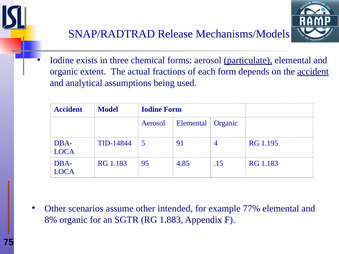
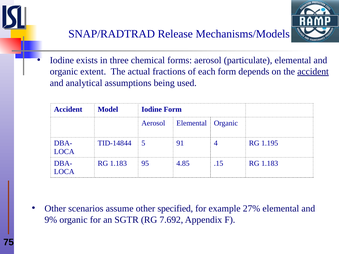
particulate underline: present -> none (248, 60)
intended: intended -> specified (175, 209)
77%: 77% -> 27% (251, 209)
8%: 8% -> 9% (51, 220)
1.883: 1.883 -> 7.692 (171, 220)
